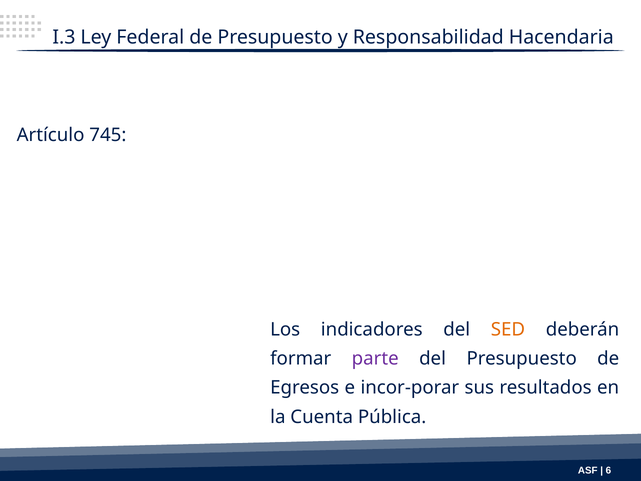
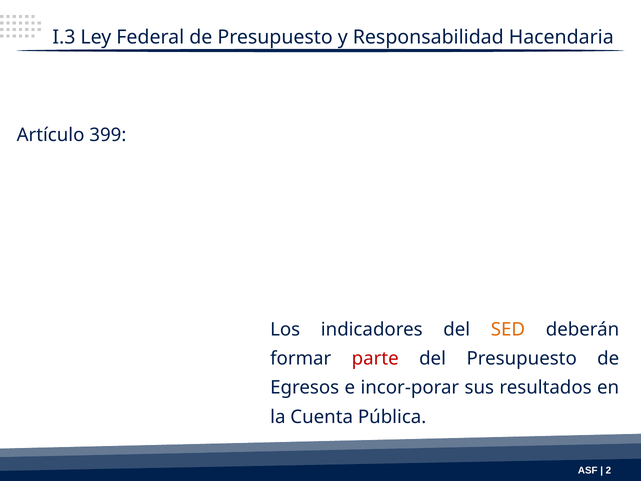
745: 745 -> 399 (108, 135)
parte colour: purple -> red (375, 358)
6: 6 -> 2 (608, 470)
